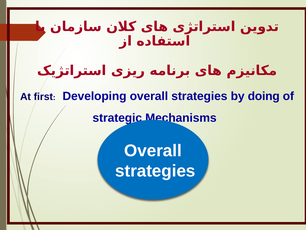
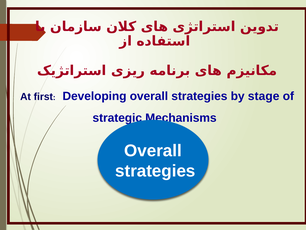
doing: doing -> stage (264, 96)
